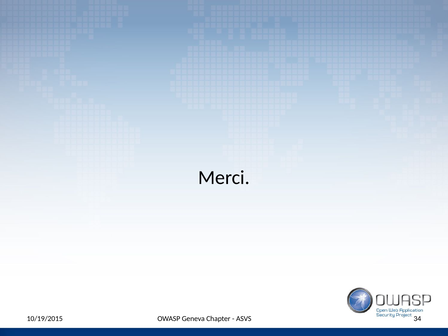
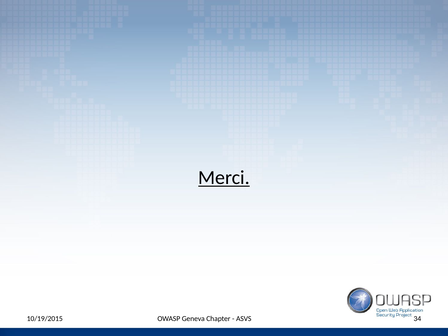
Merci underline: none -> present (224, 178)
